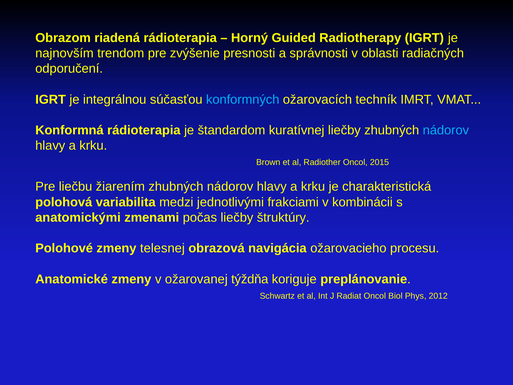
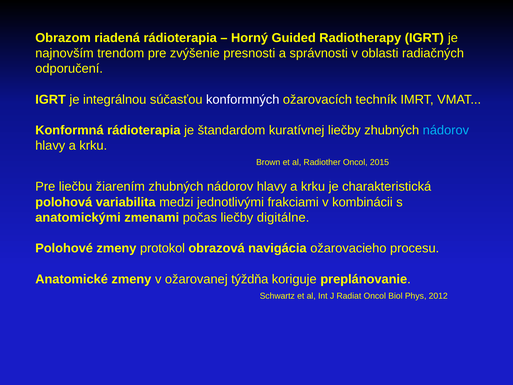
konformných colour: light blue -> white (243, 99)
štruktúry: štruktúry -> digitálne (283, 217)
telesnej: telesnej -> protokol (163, 248)
